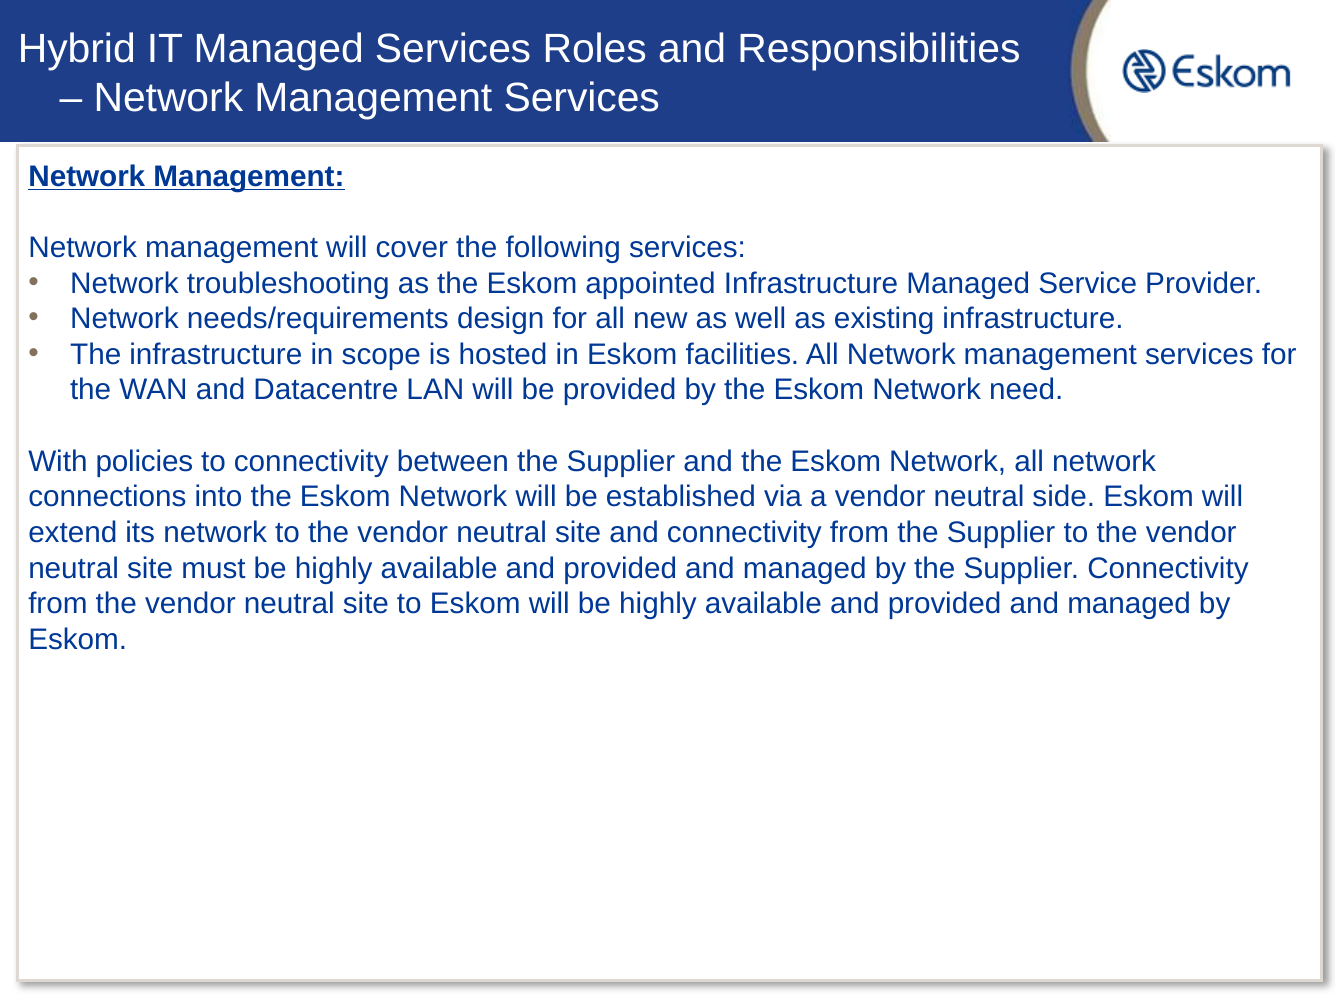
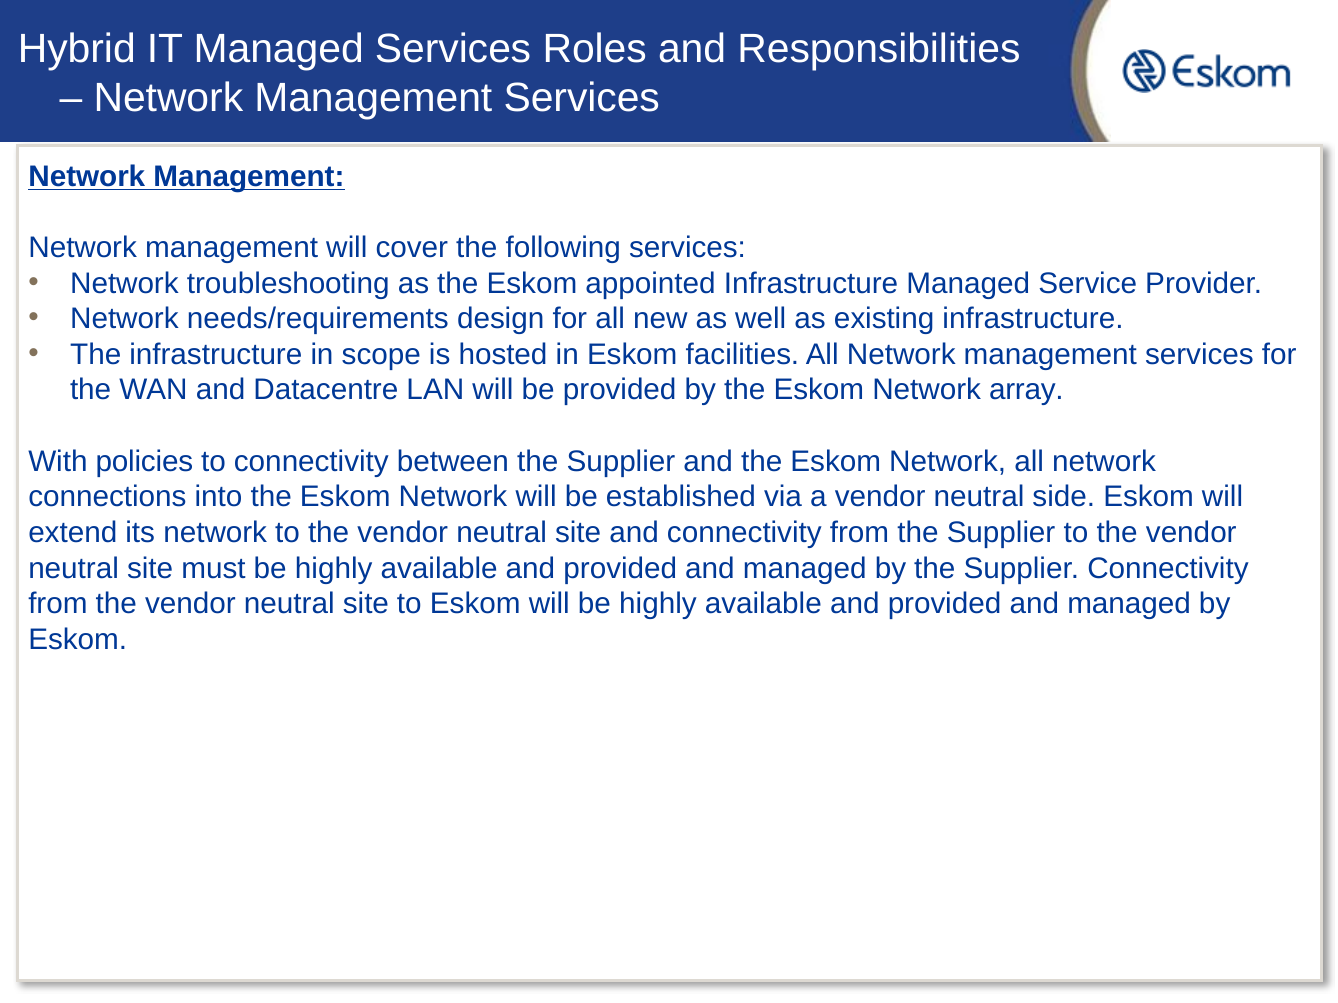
need: need -> array (1026, 390)
